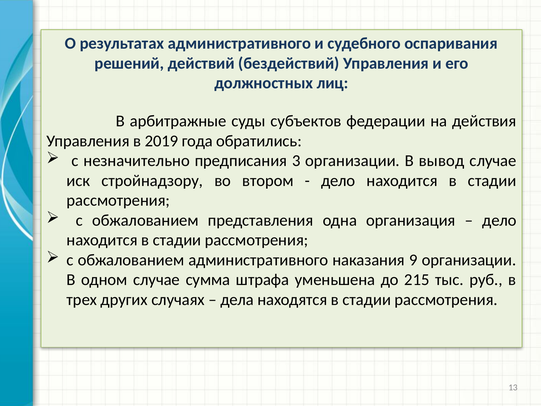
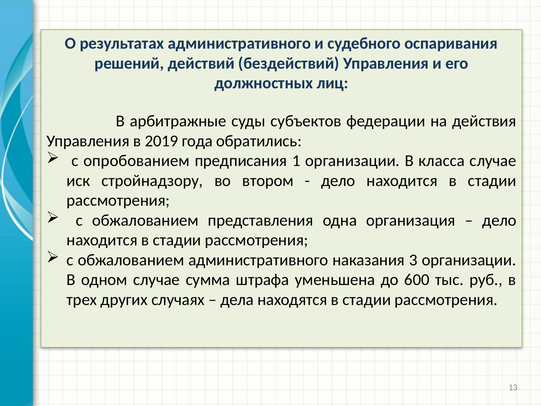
незначительно: незначительно -> опробованием (137, 161)
3: 3 -> 1 (296, 161)
вывод: вывод -> класса (442, 161)
9: 9 -> 3 (413, 260)
215: 215 -> 600 (417, 280)
